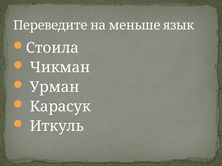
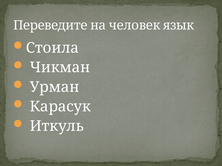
меньше: меньше -> человек (135, 25)
